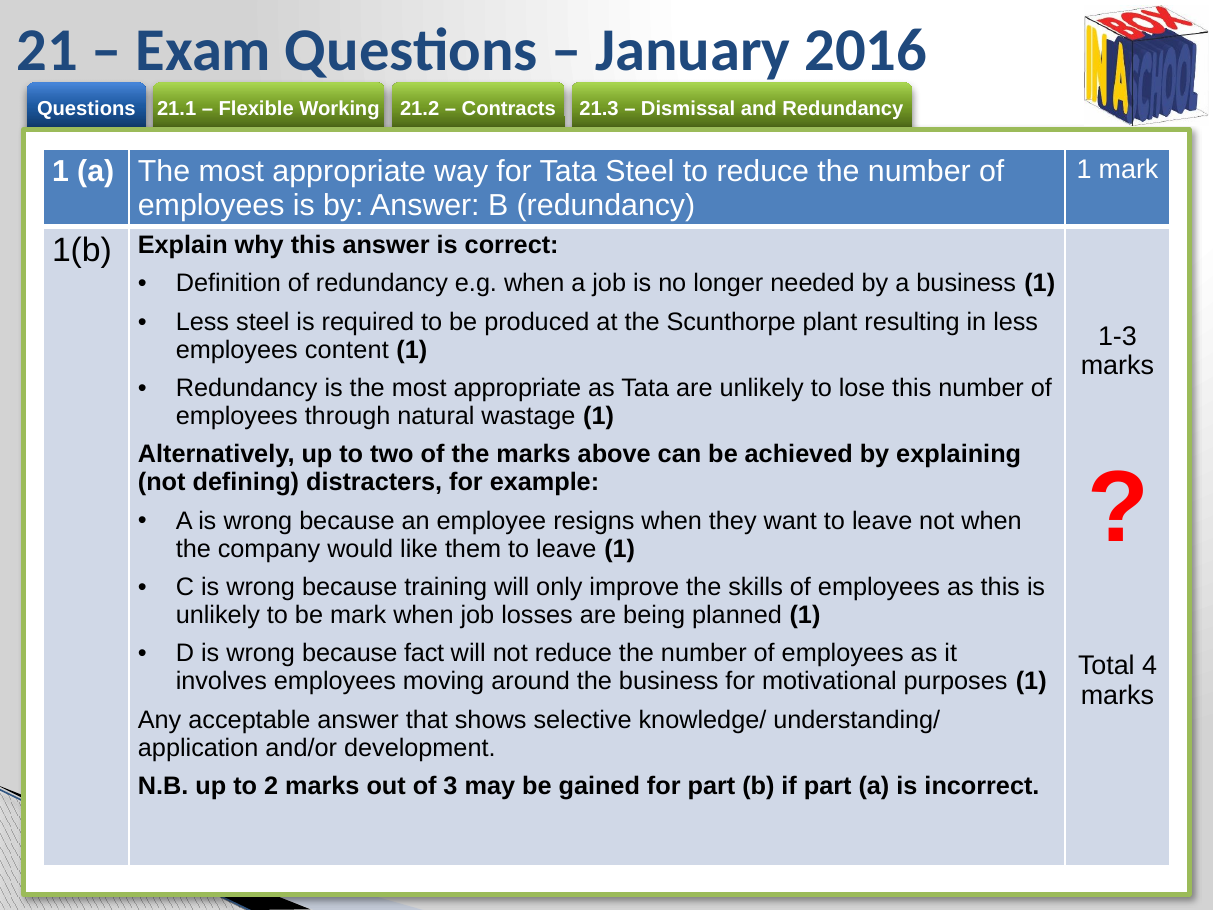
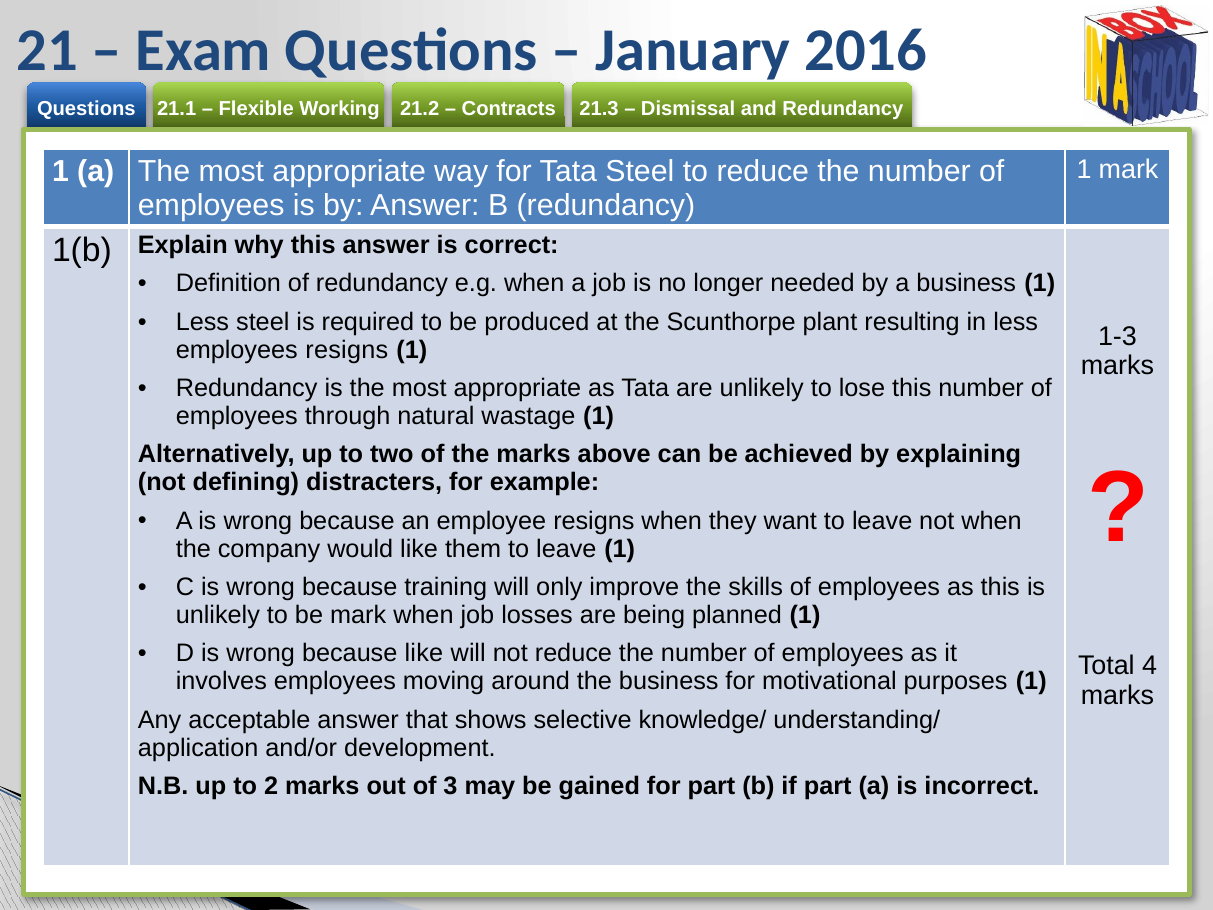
employees content: content -> resigns (347, 350)
because fact: fact -> like (424, 653)
